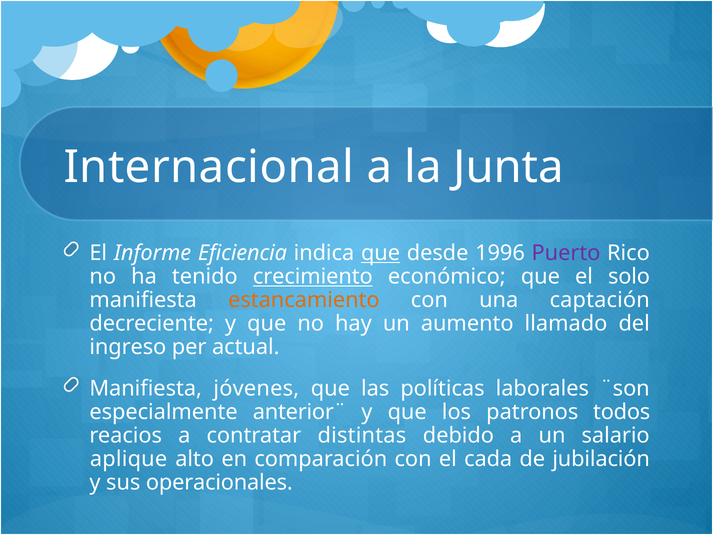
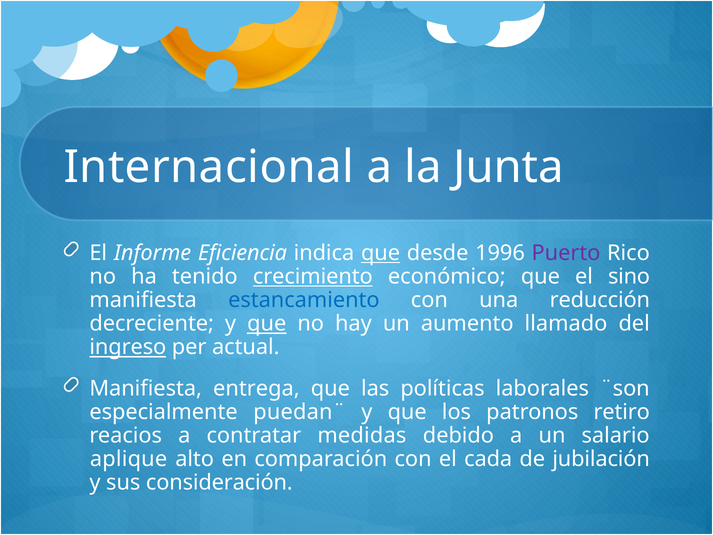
solo: solo -> sino (629, 277)
estancamiento colour: orange -> blue (304, 300)
captación: captación -> reducción (600, 300)
que underline: none -> present (267, 324)
ingreso underline: none -> present (128, 347)
jóvenes: jóvenes -> entrega (256, 388)
anterior¨: anterior¨ -> puedan¨ (299, 412)
todos: todos -> retiro (622, 412)
distintas: distintas -> medidas (362, 436)
operacionales: operacionales -> consideración (219, 483)
